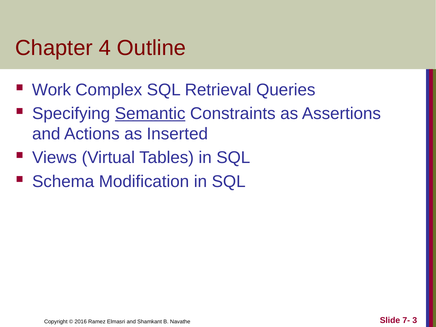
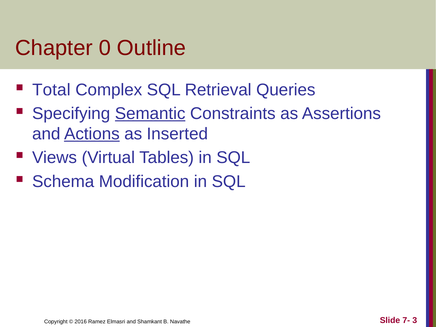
4: 4 -> 0 (105, 48)
Work: Work -> Total (51, 90)
Actions underline: none -> present (92, 134)
